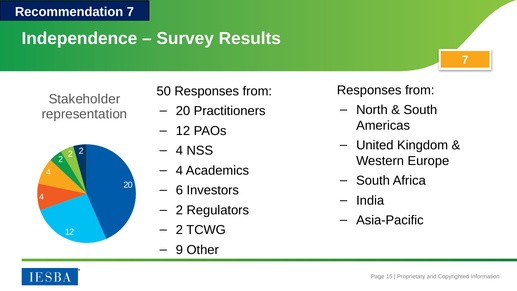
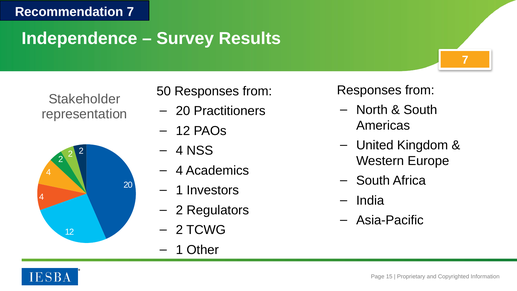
6: 6 -> 1 (179, 190)
9: 9 -> 1 (179, 250)
